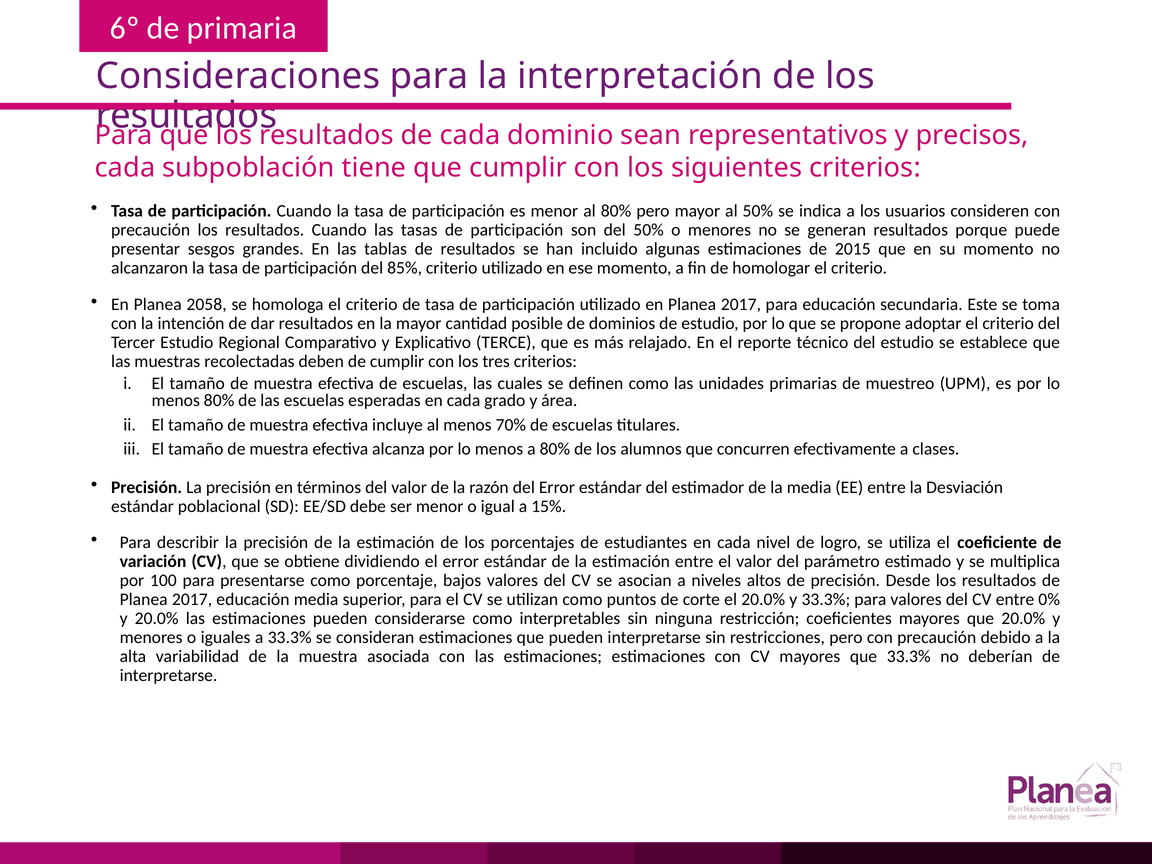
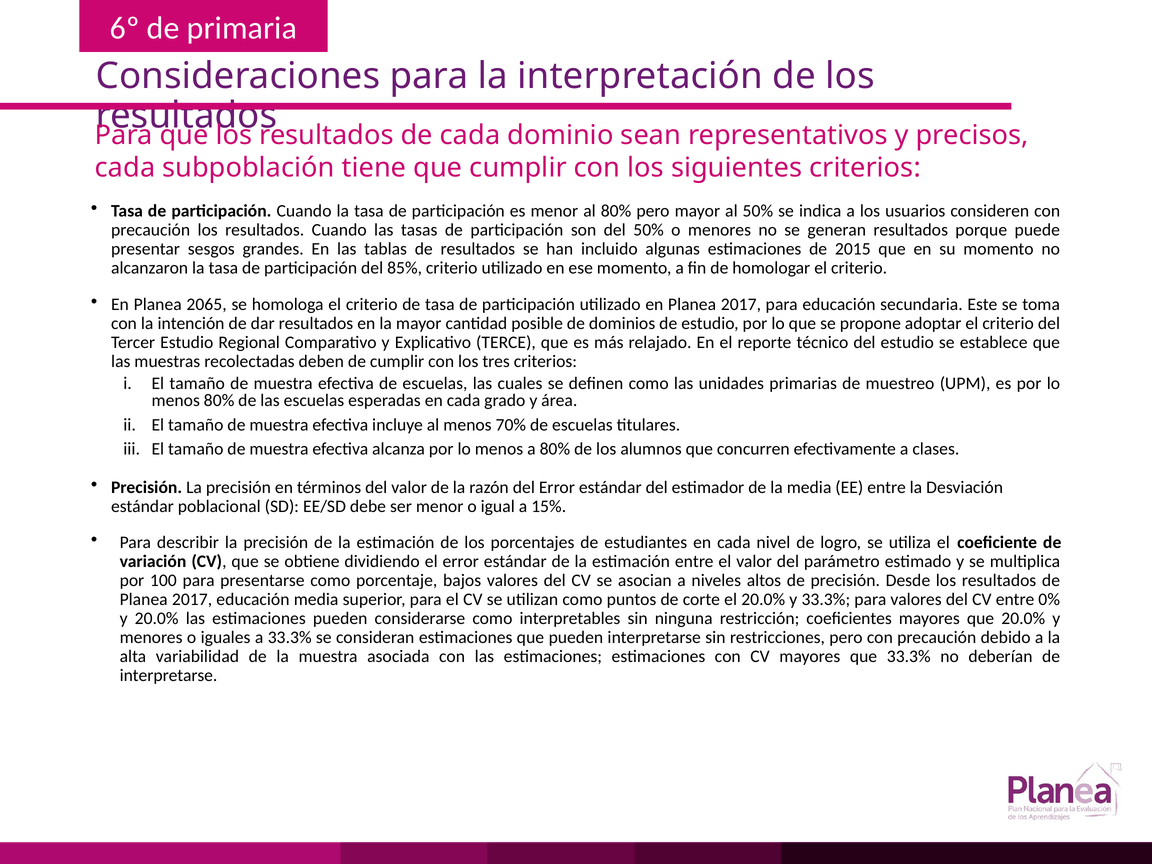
2058: 2058 -> 2065 (207, 304)
